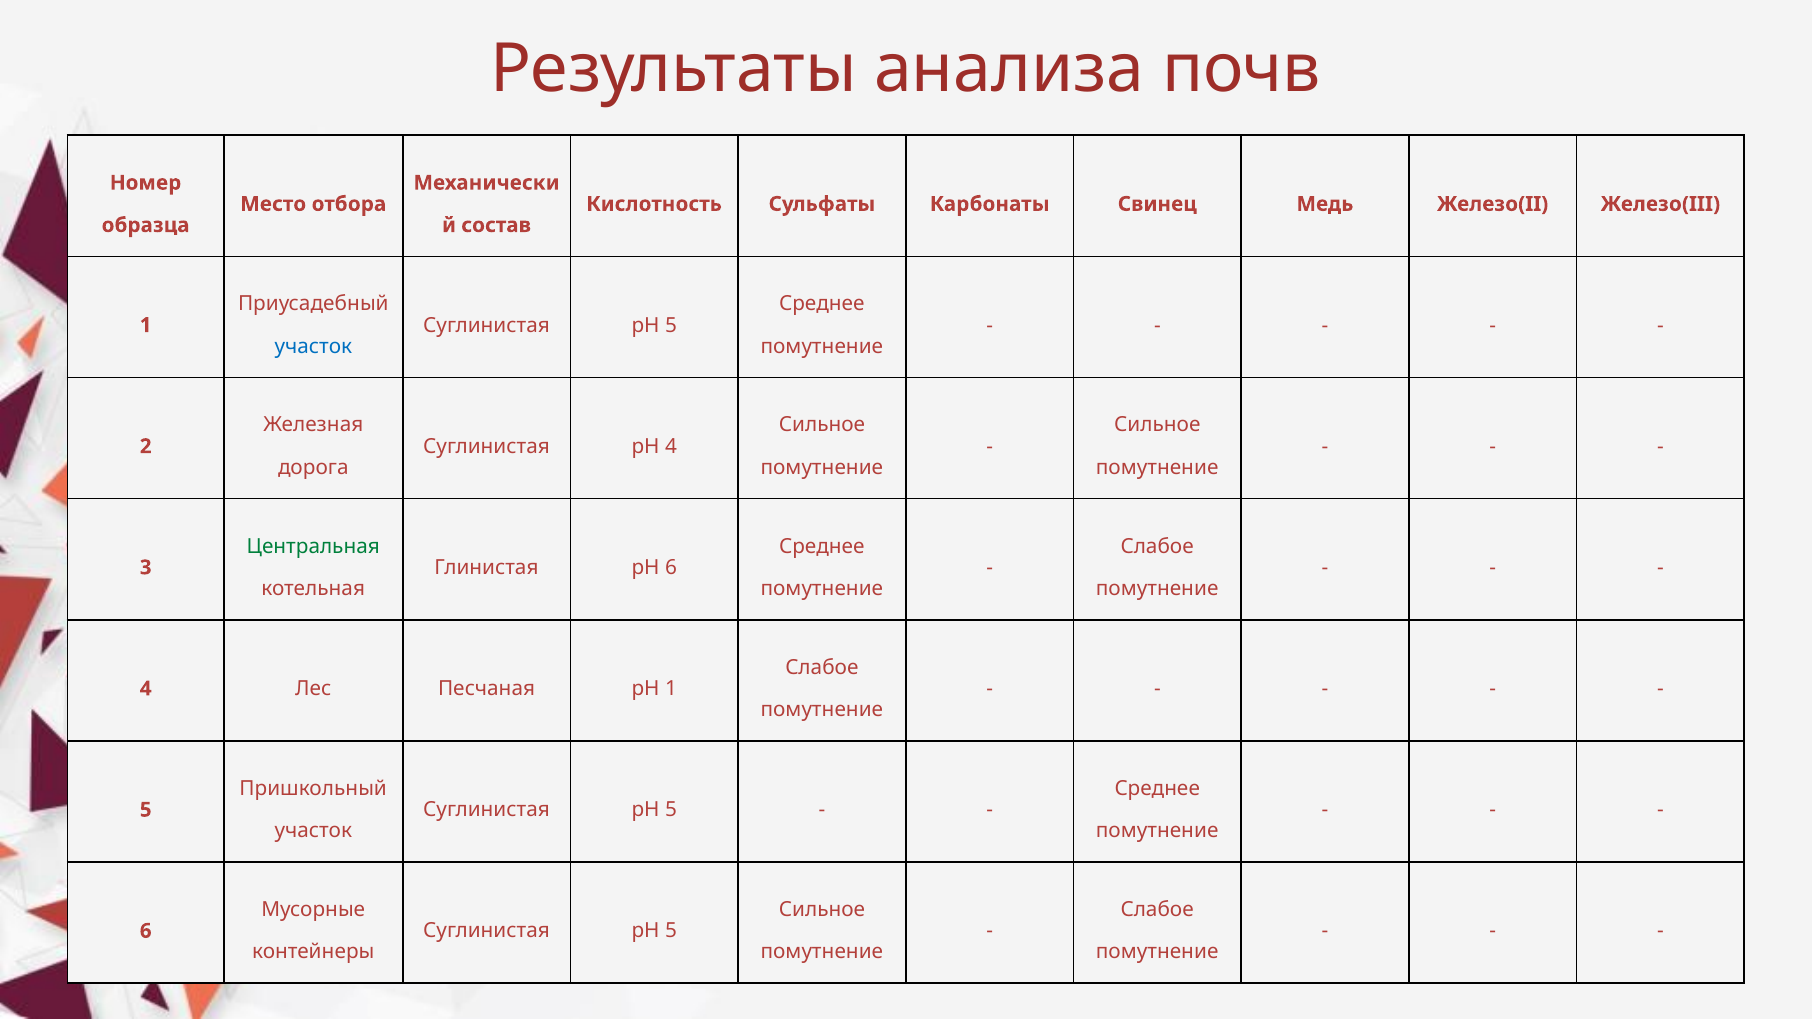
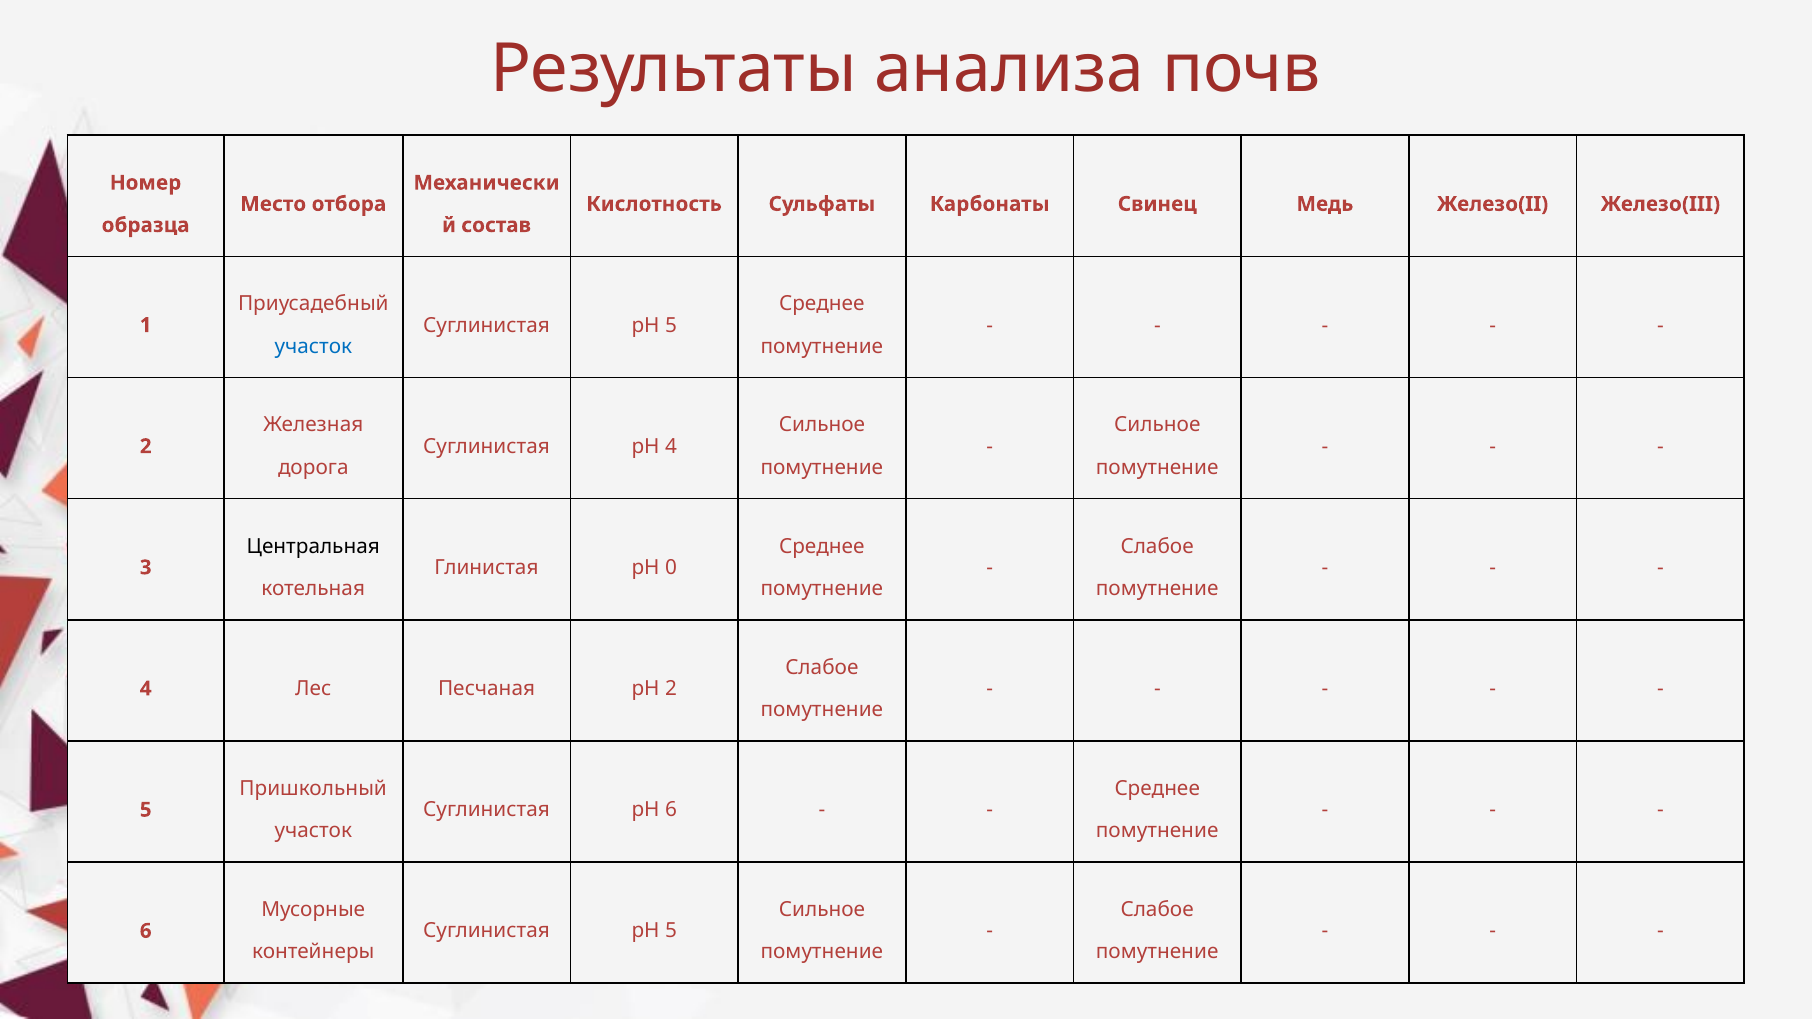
Центральная colour: green -> black (313, 546)
pH 6: 6 -> 0 (671, 568)
pH 1: 1 -> 2 (671, 689)
5: 5 -> 6 (671, 810)
